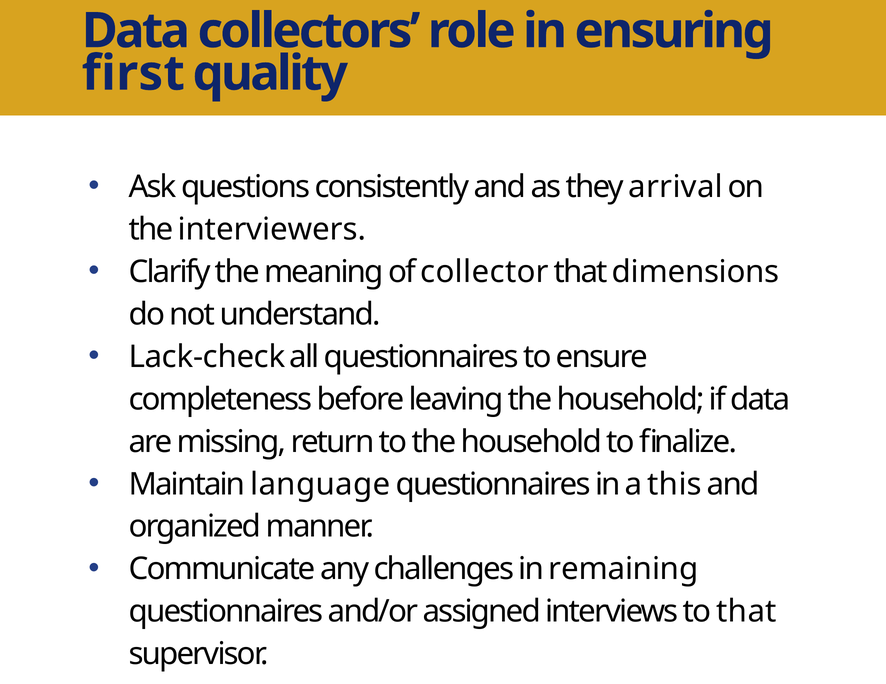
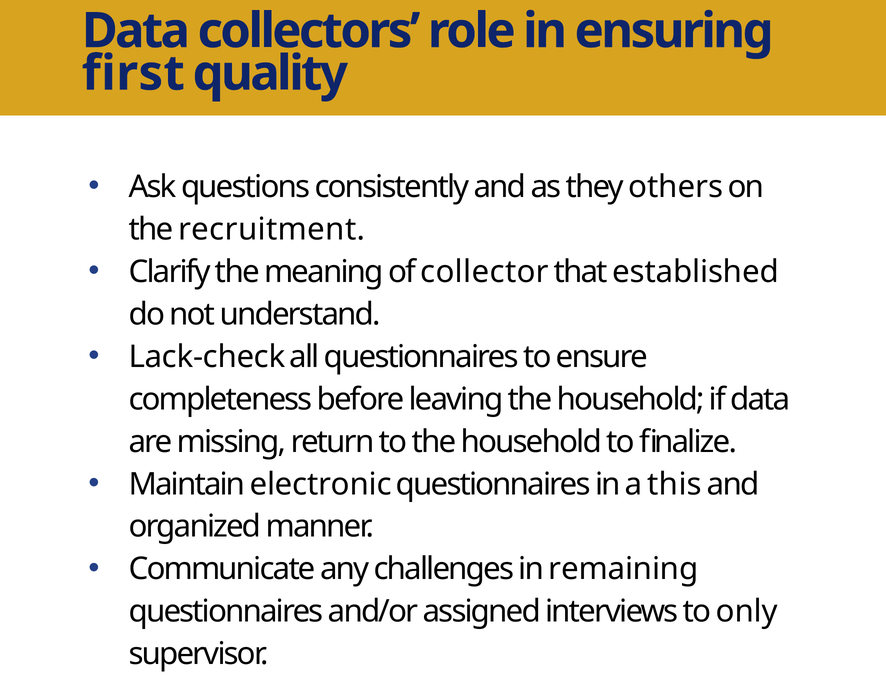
arrival: arrival -> others (676, 187)
interviewers: interviewers -> recruitment (272, 229)
dimensions: dimensions -> established (696, 272)
language: language -> electronic (321, 485)
to that: that -> only (747, 612)
